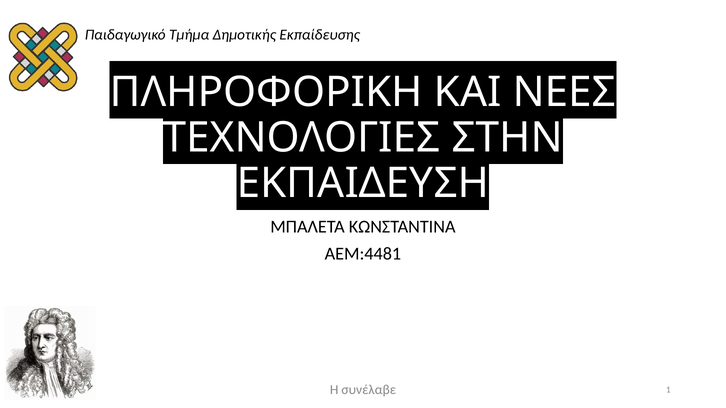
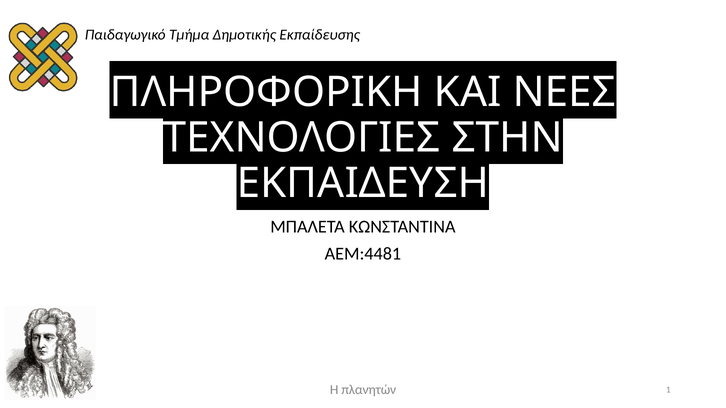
συνέλαβε: συνέλαβε -> πλανητών (369, 390)
